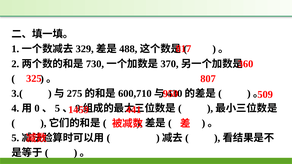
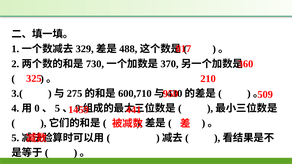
807: 807 -> 210 (208, 79)
